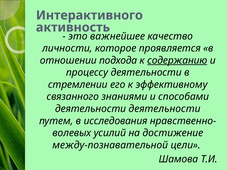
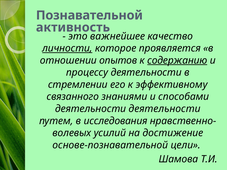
Интерактивного: Интерактивного -> Познавательной (89, 15)
личности underline: none -> present (67, 48)
подхода: подхода -> опытов (118, 60)
между-познавательной: между-познавательной -> основе-познавательной (110, 145)
